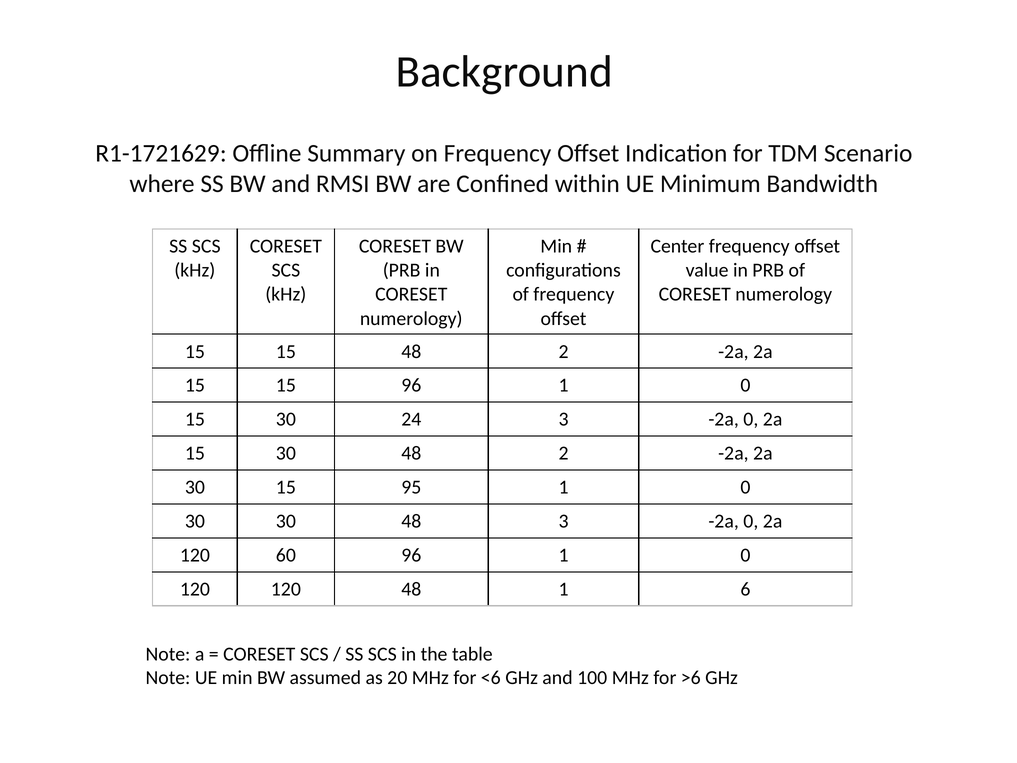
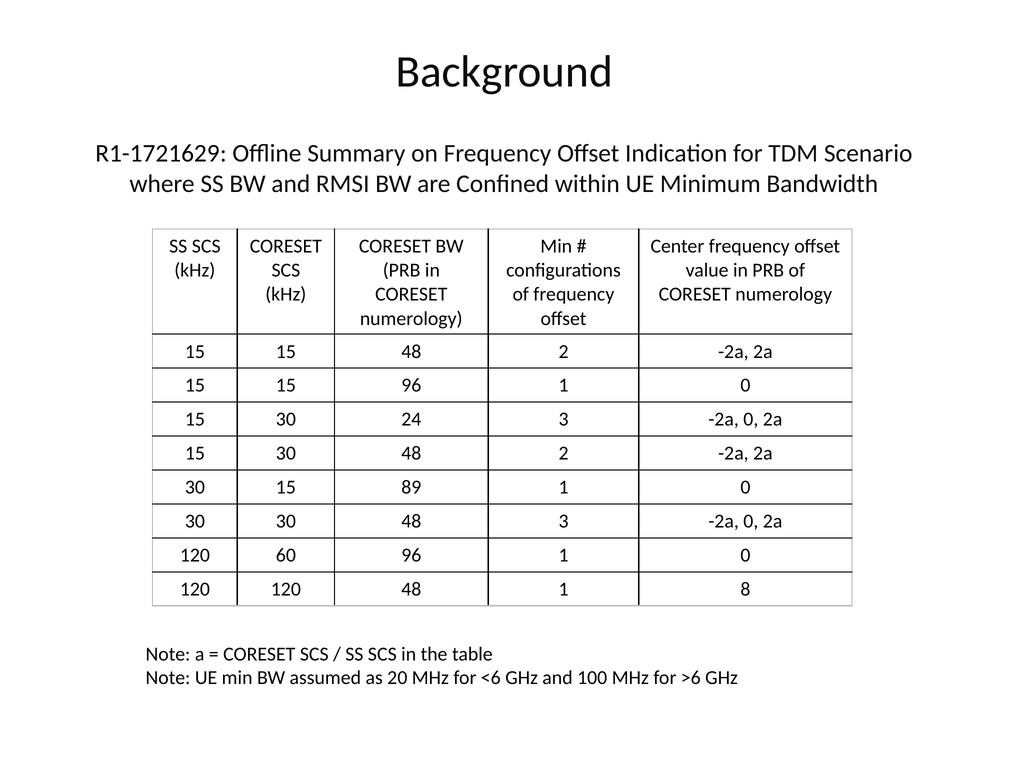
95: 95 -> 89 (411, 487)
6: 6 -> 8 (745, 589)
